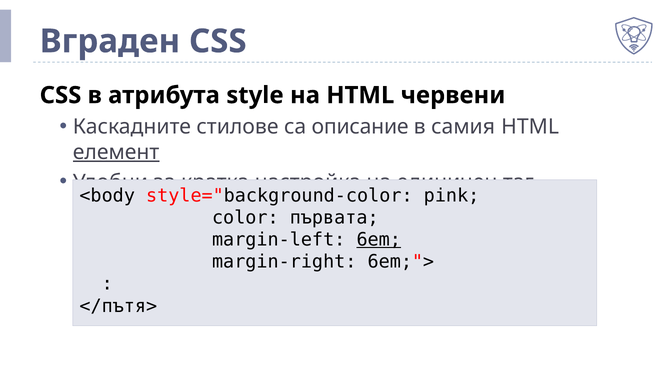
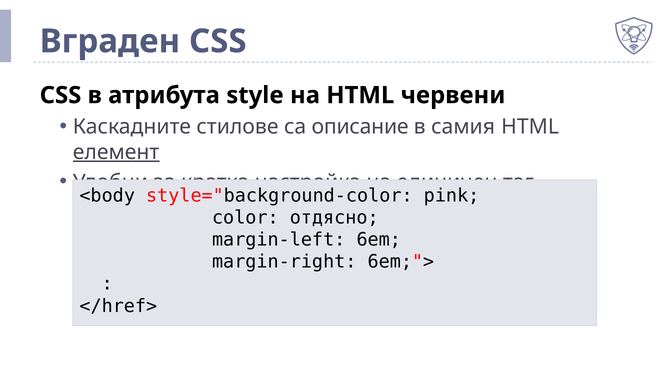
първата: първата -> отдясно (334, 218)
6em underline: present -> none (379, 240)
</пътя>: </пътя> -> </href> (118, 306)
